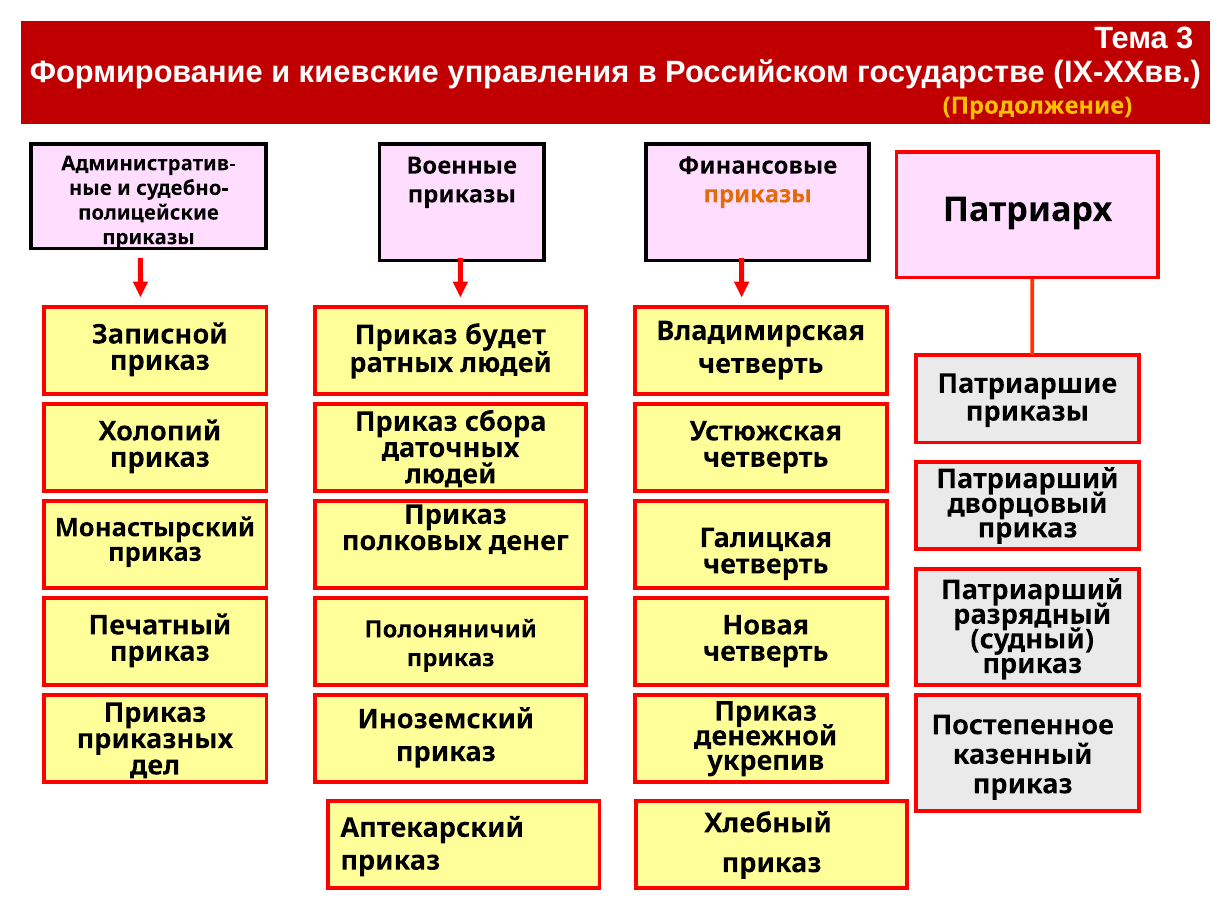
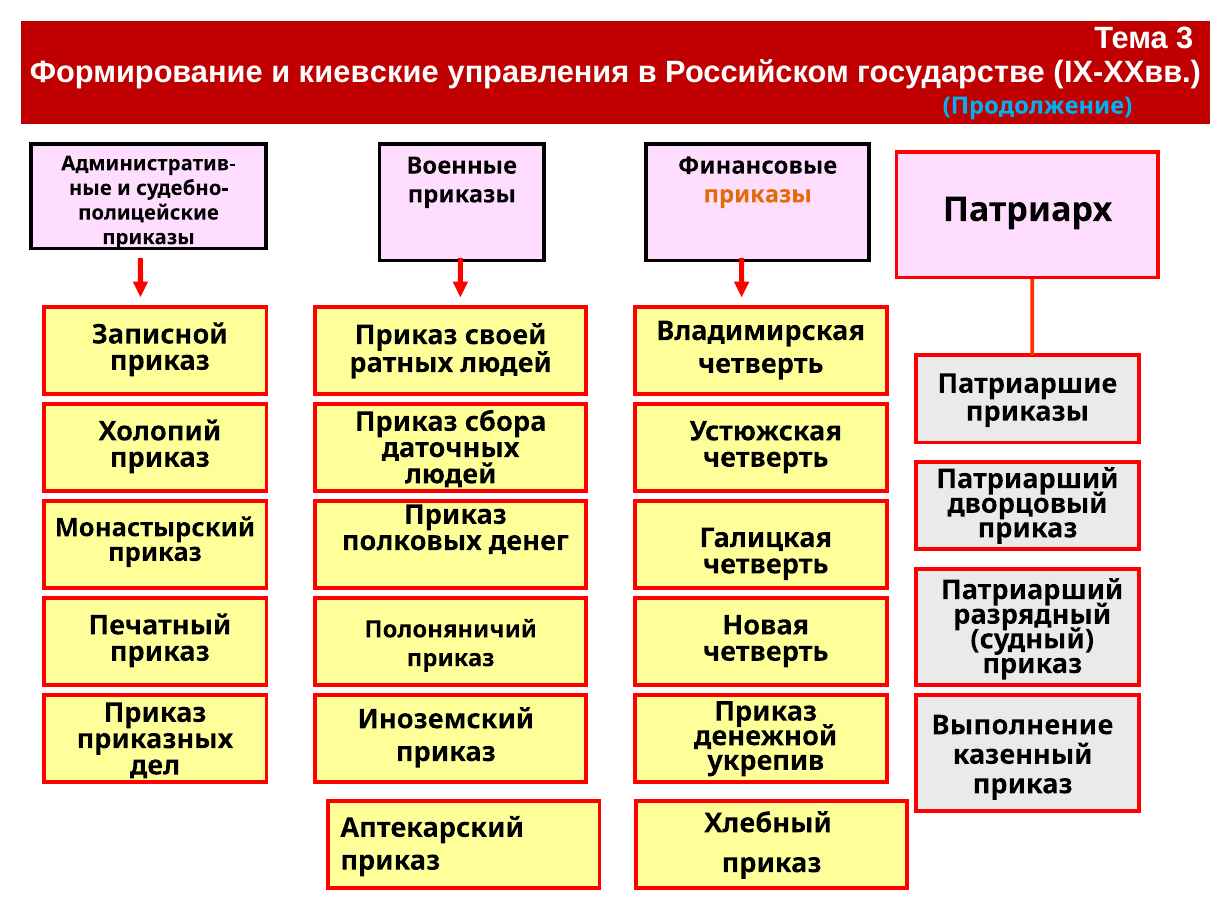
Продолжение colour: yellow -> light blue (1037, 106)
будет: будет -> своей (506, 335)
Постепенное: Постепенное -> Выполнение (1022, 725)
